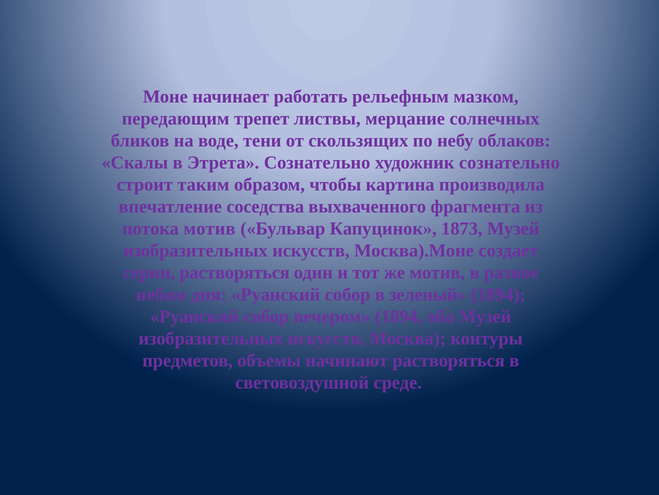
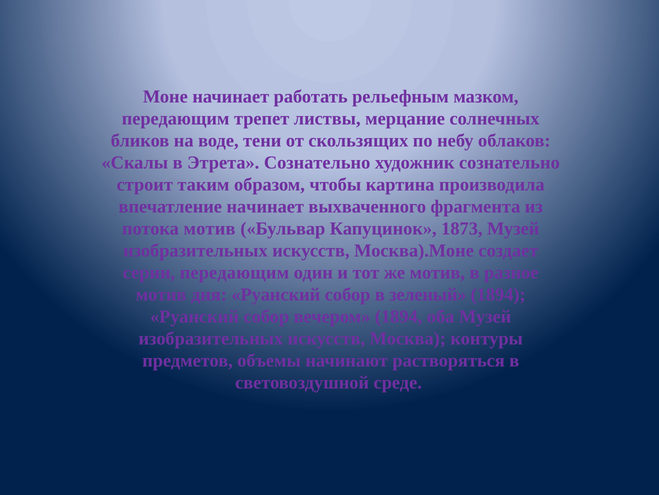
впечатление соседства: соседства -> начинает (265, 206)
серии растворяться: растворяться -> передающим (234, 272)
небом: небом -> мотив (161, 294)
